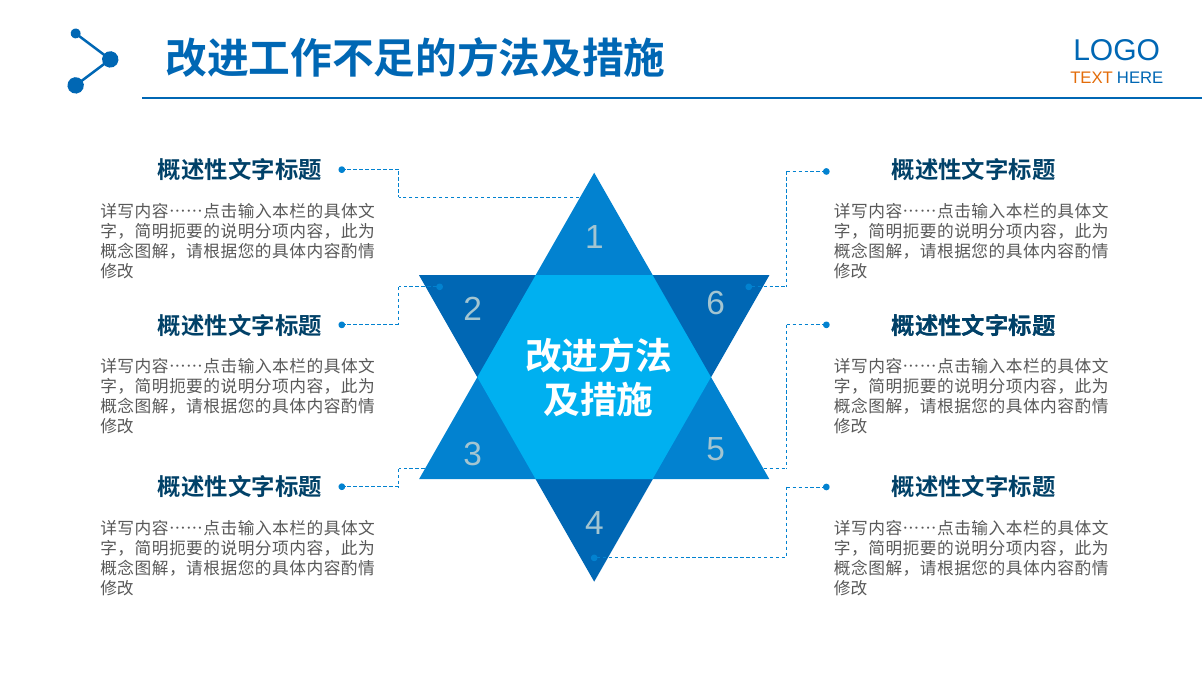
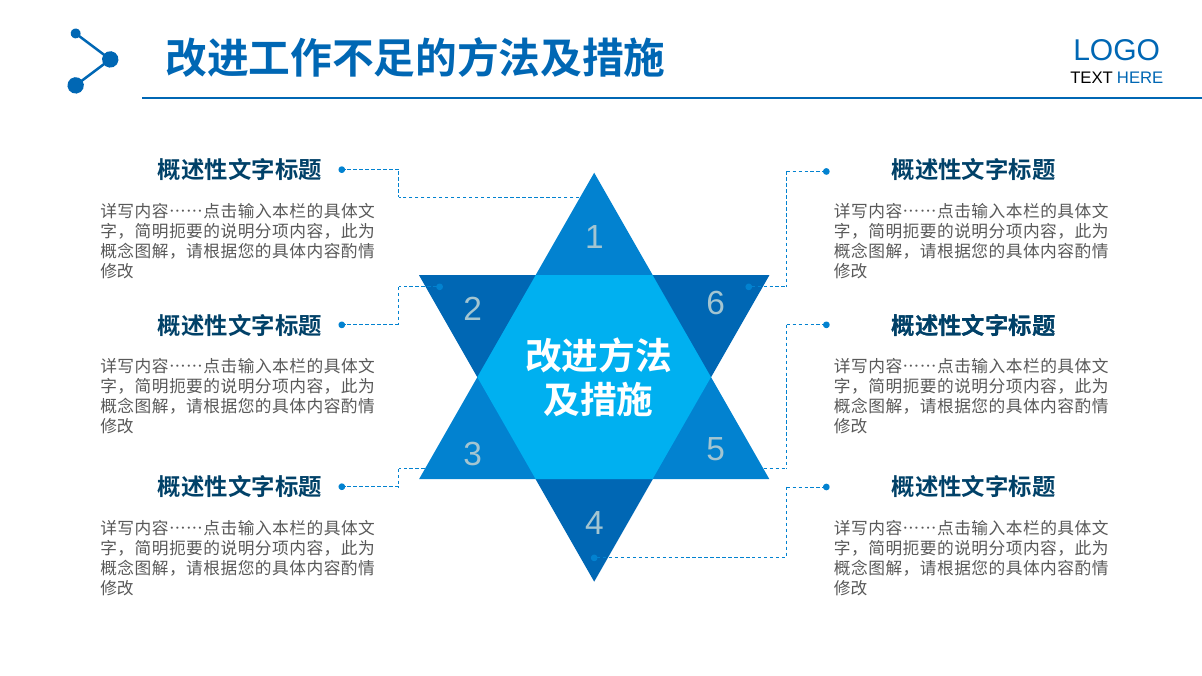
TEXT colour: orange -> black (1092, 78)
